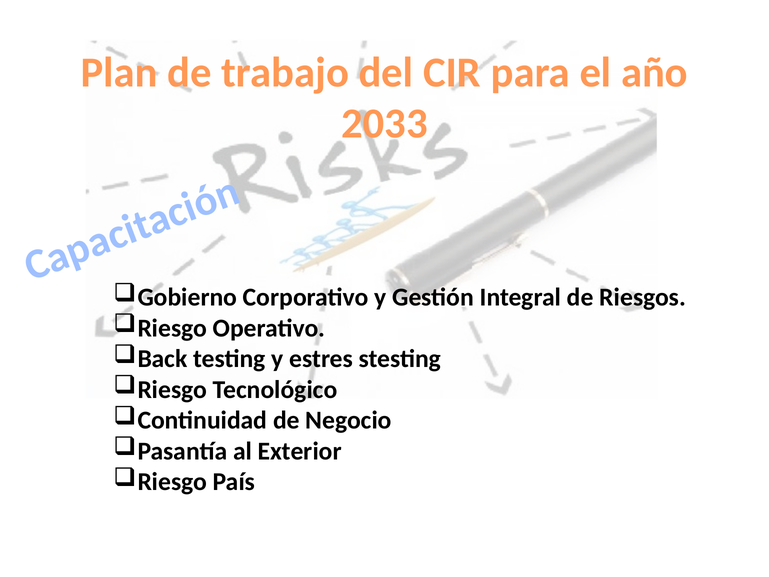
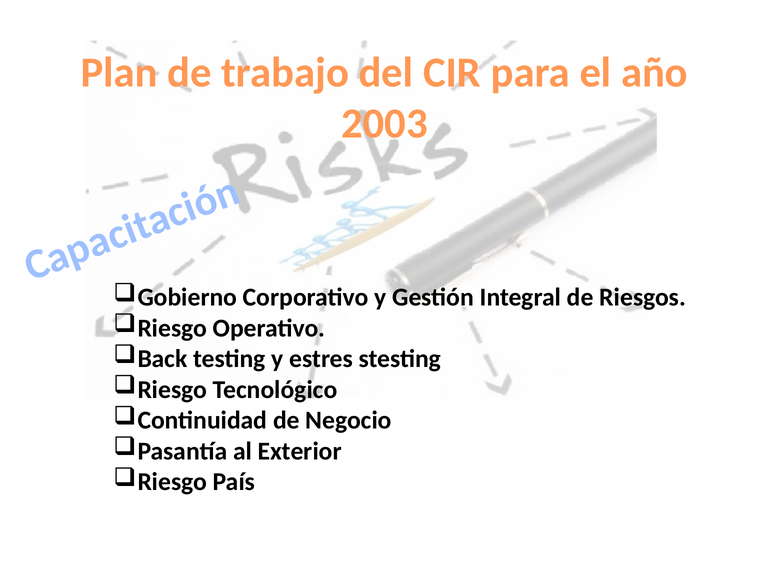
2033: 2033 -> 2003 (384, 124)
